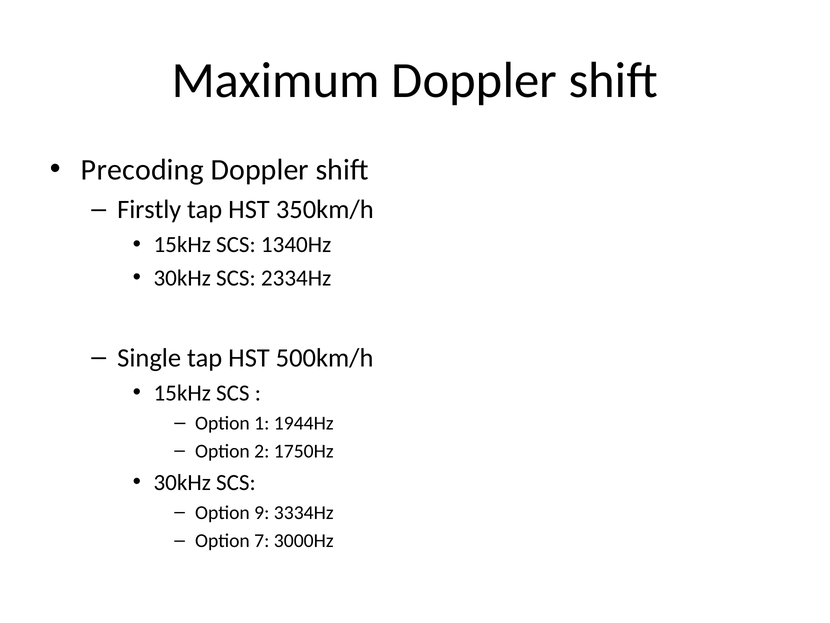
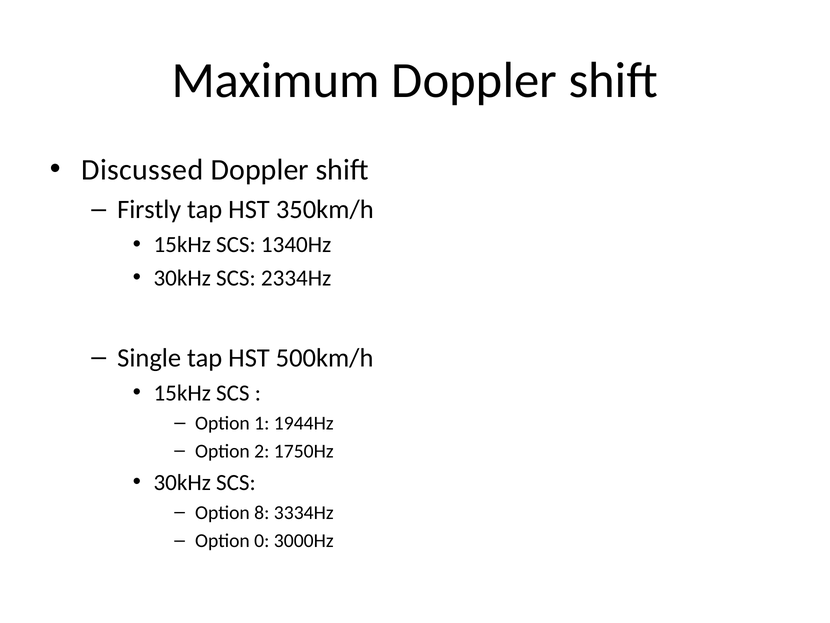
Precoding: Precoding -> Discussed (142, 169)
9: 9 -> 8 (262, 512)
7: 7 -> 0 (262, 540)
